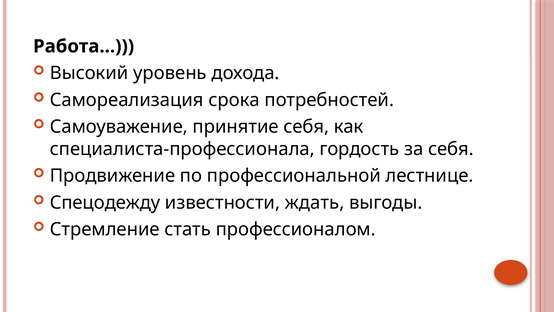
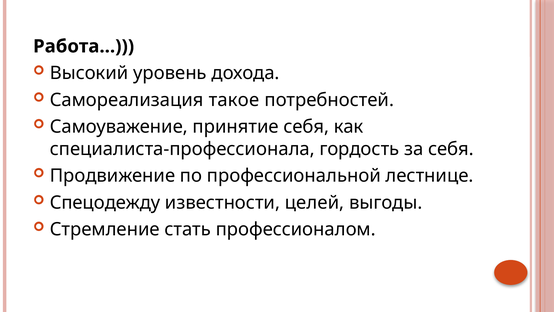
срока: срока -> такое (234, 100)
ждать: ждать -> целей (315, 202)
